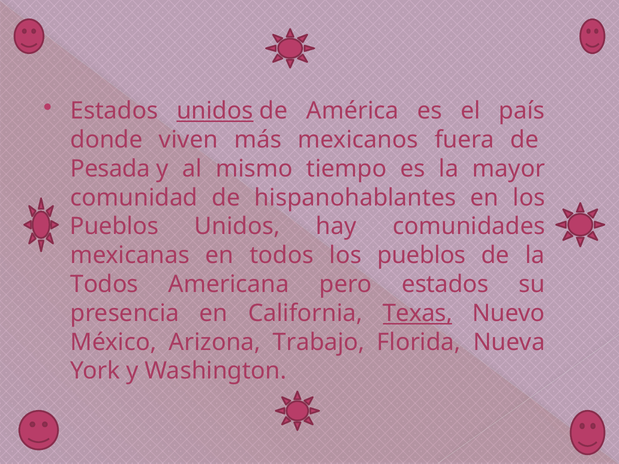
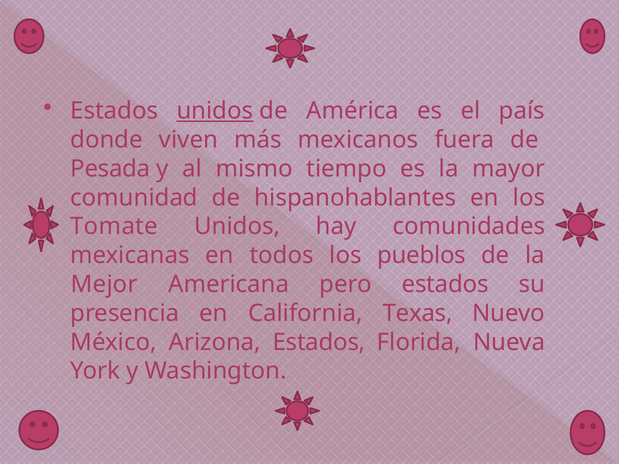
Pueblos: Pueblos -> Tomate (114, 227)
Todos: Todos -> Mejor (104, 284)
Texas underline: present -> none (418, 313)
Arizona Trabajo: Trabajo -> Estados (319, 342)
